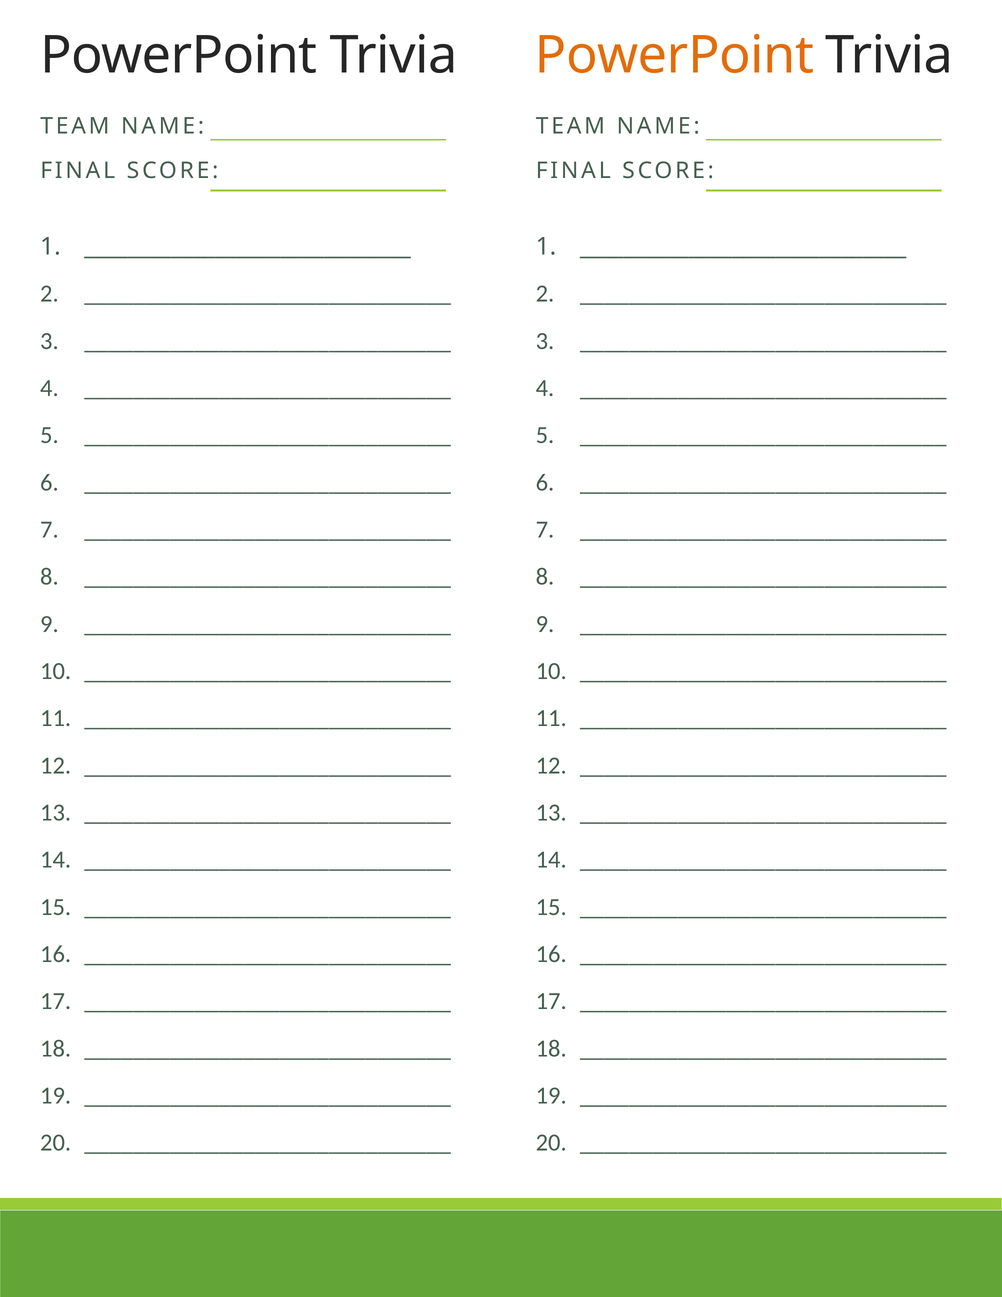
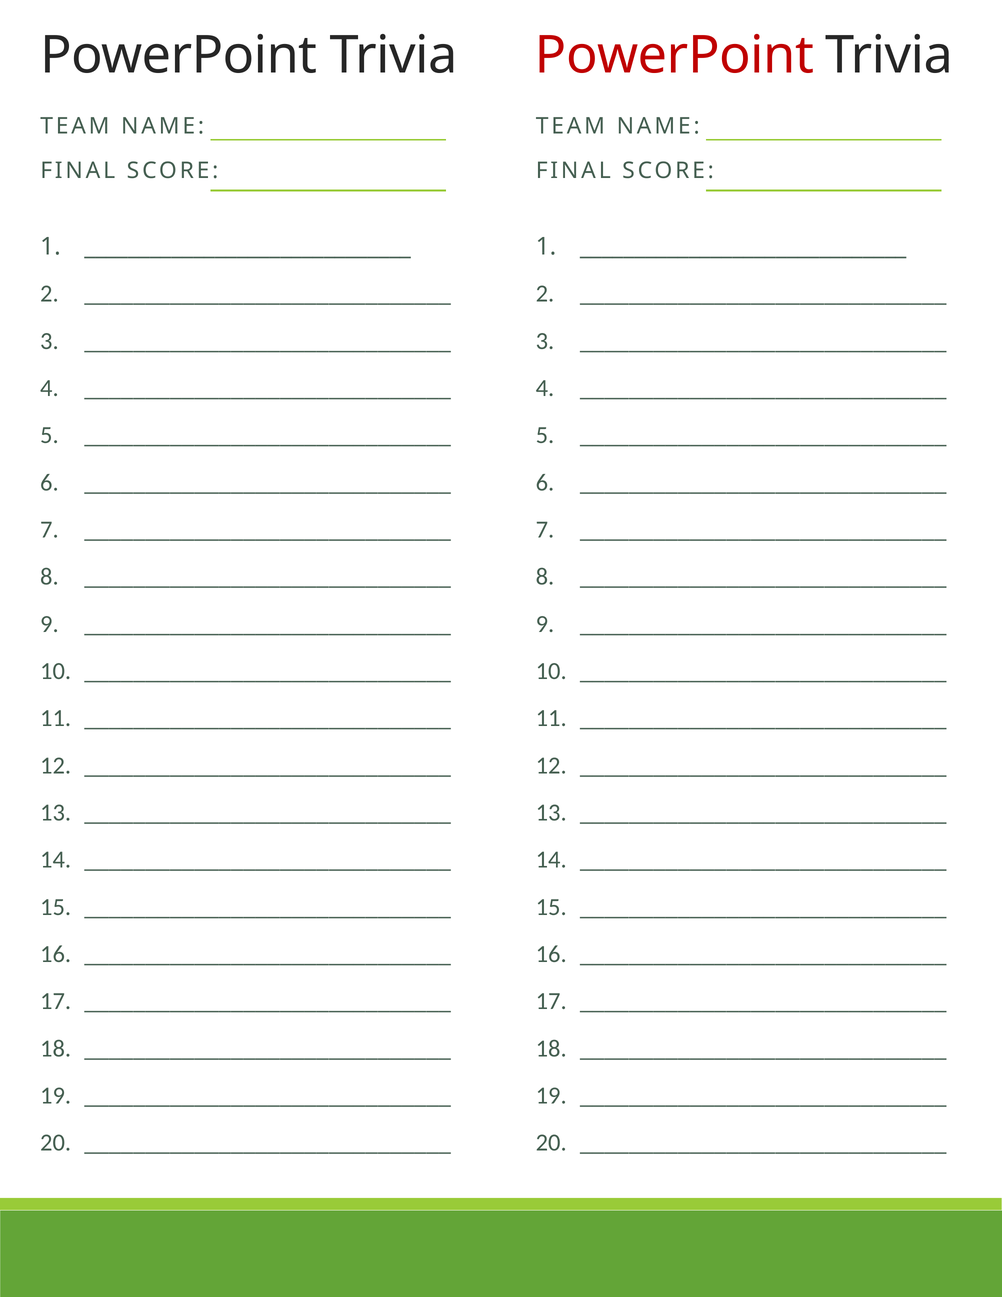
PowerPoint colour: orange -> red (675, 55)
